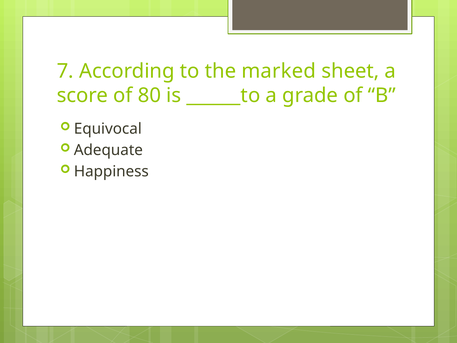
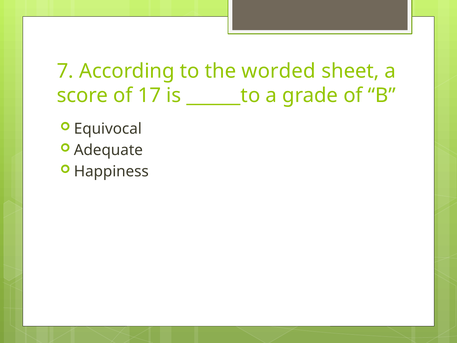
marked: marked -> worded (279, 71)
80: 80 -> 17 (149, 95)
